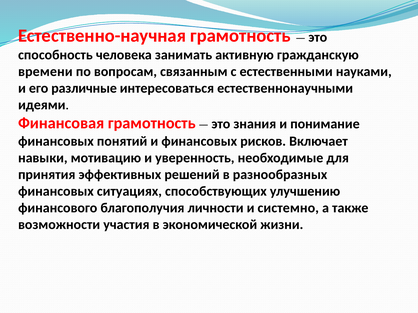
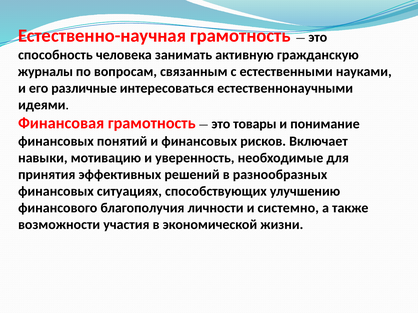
времени: времени -> журналы (45, 72)
знания: знания -> товары (255, 124)
